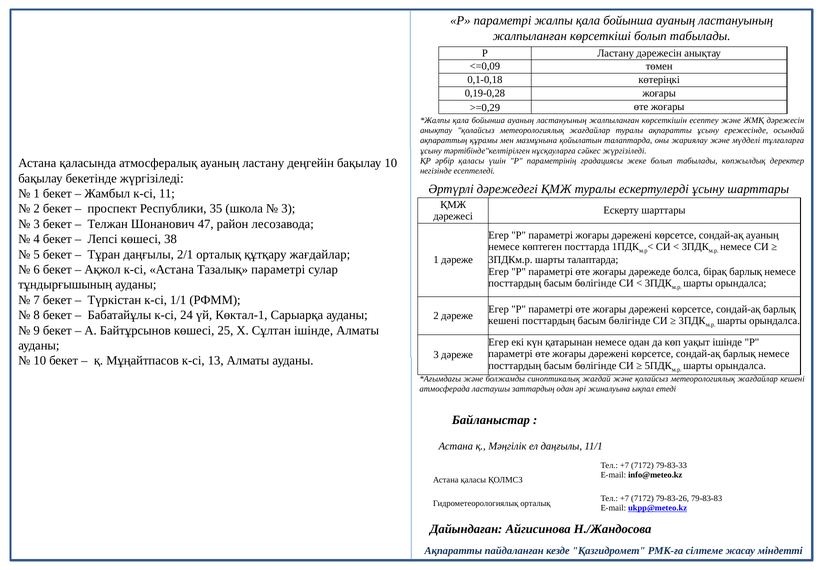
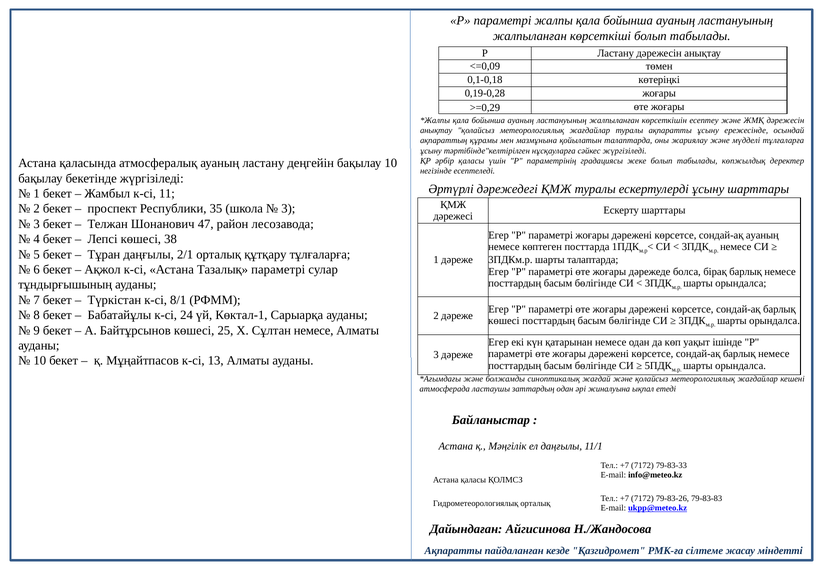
құтқару жағдайлар: жағдайлар -> тұлғаларға (320, 254)
1/1: 1/1 -> 8/1 (178, 300)
кешені: кешені -> көшесі (504, 321)
Сұлтан ішінде: ішінде -> немесе (314, 330)
